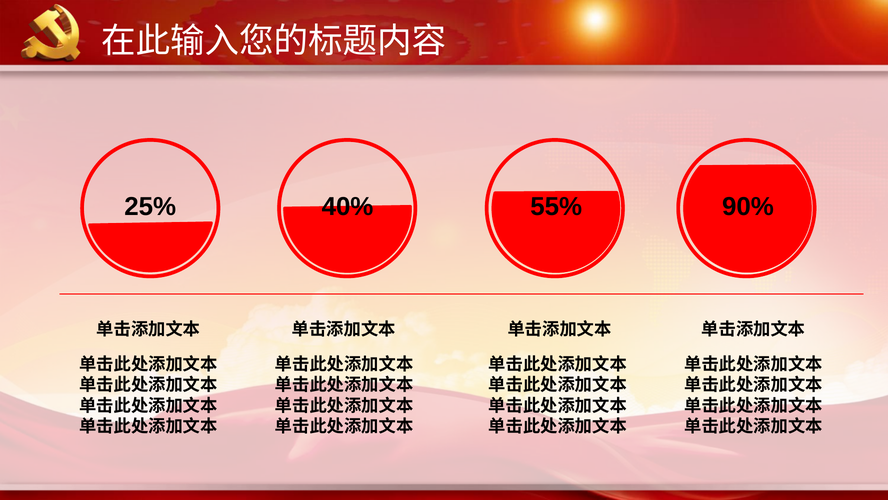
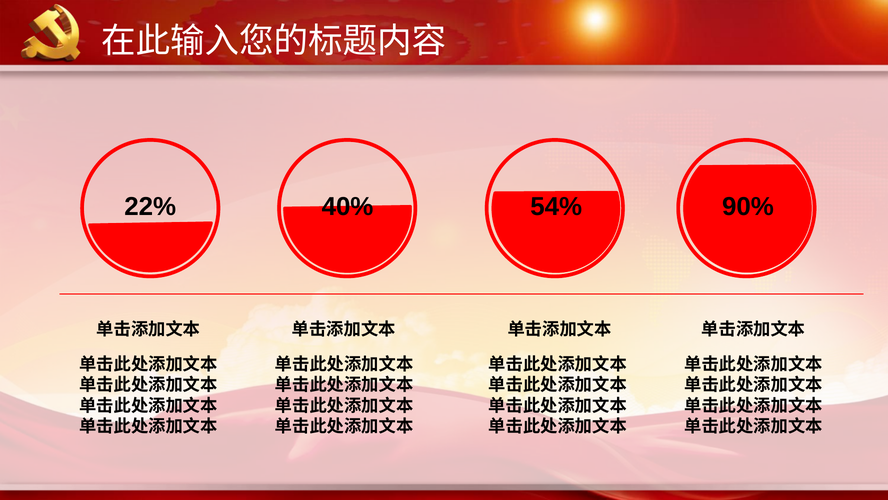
25%: 25% -> 22% (150, 206)
55%: 55% -> 54% (556, 206)
